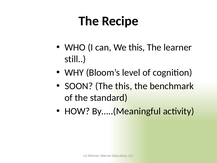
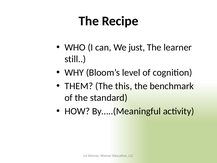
We this: this -> just (137, 47)
SOON: SOON -> THEM (79, 86)
